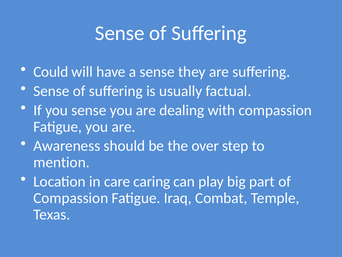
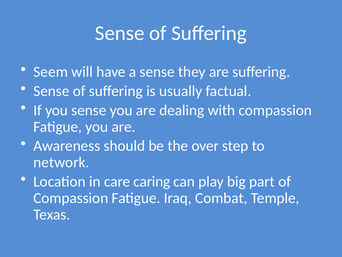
Could: Could -> Seem (51, 72)
mention: mention -> network (61, 162)
